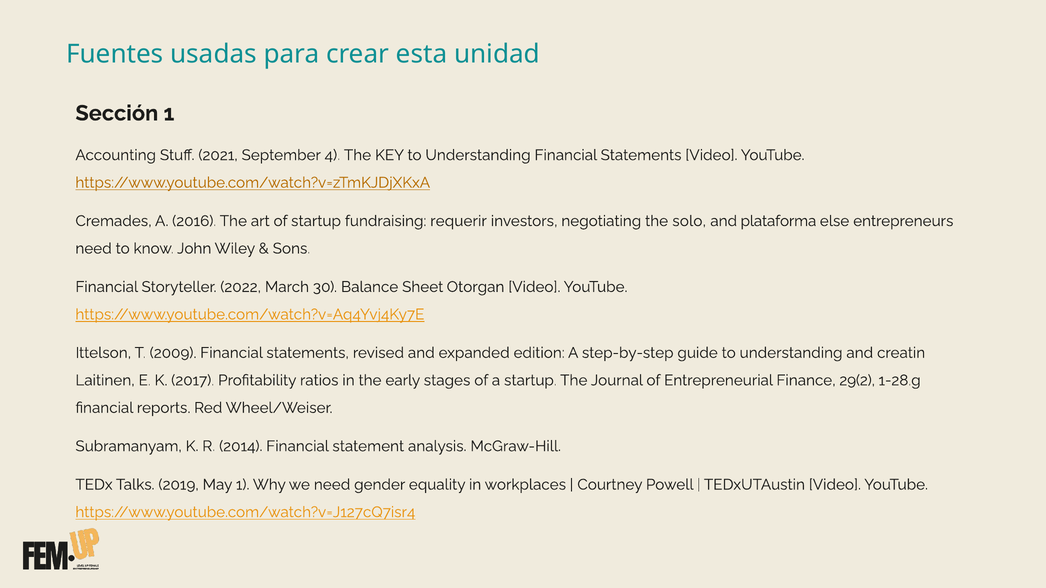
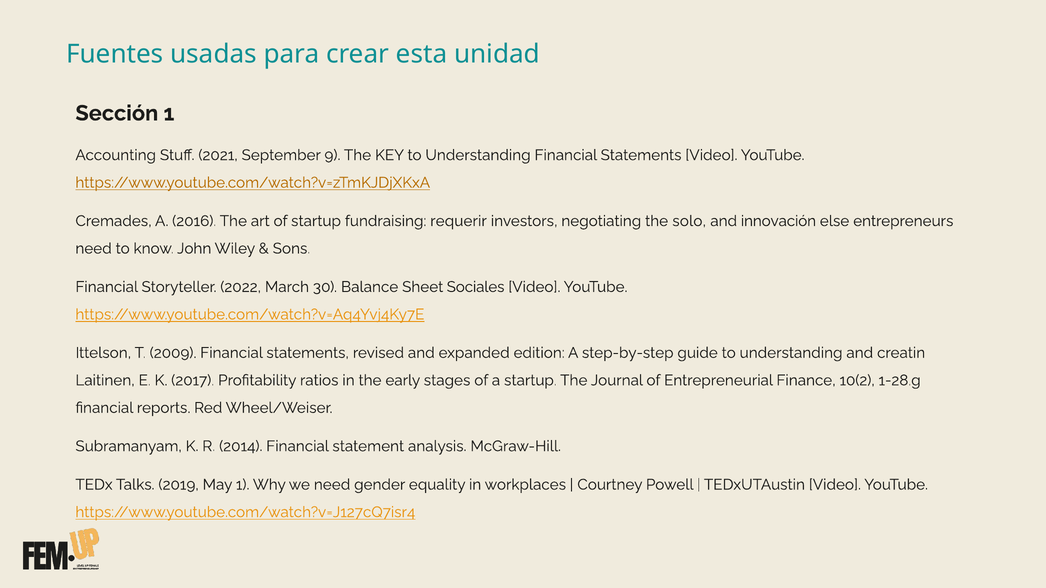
4: 4 -> 9 (332, 155)
plataforma: plataforma -> innovación (778, 221)
Otorgan: Otorgan -> Sociales (476, 287)
29(2: 29(2 -> 10(2 (857, 381)
